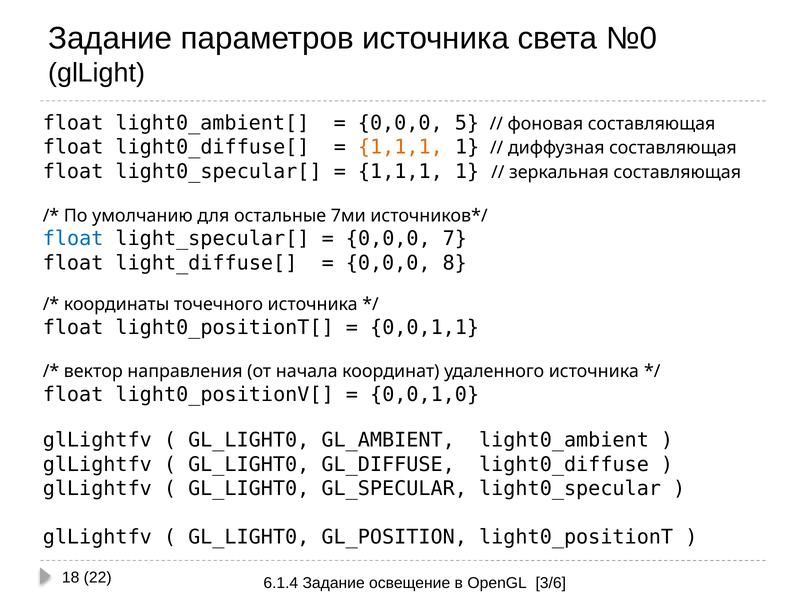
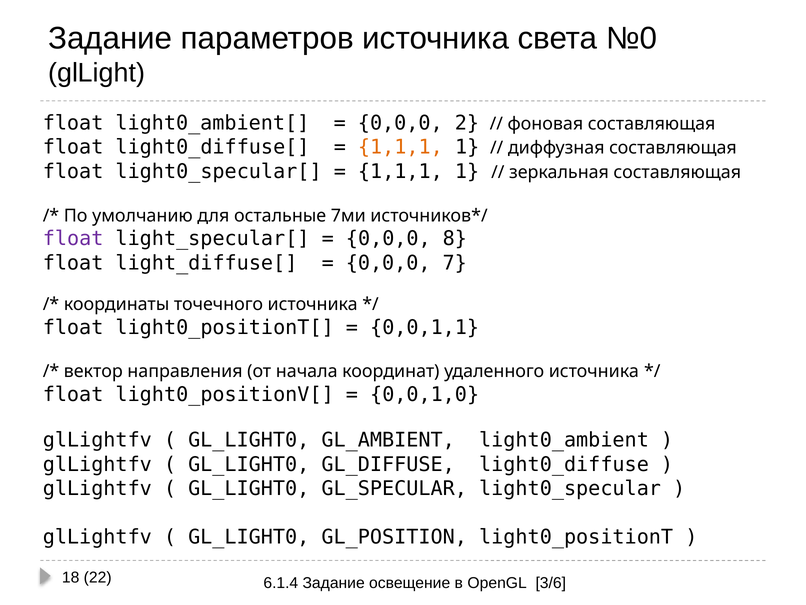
5: 5 -> 2 (467, 123)
float colour: blue -> purple (73, 238)
7: 7 -> 8 (455, 238)
8: 8 -> 7 (455, 263)
